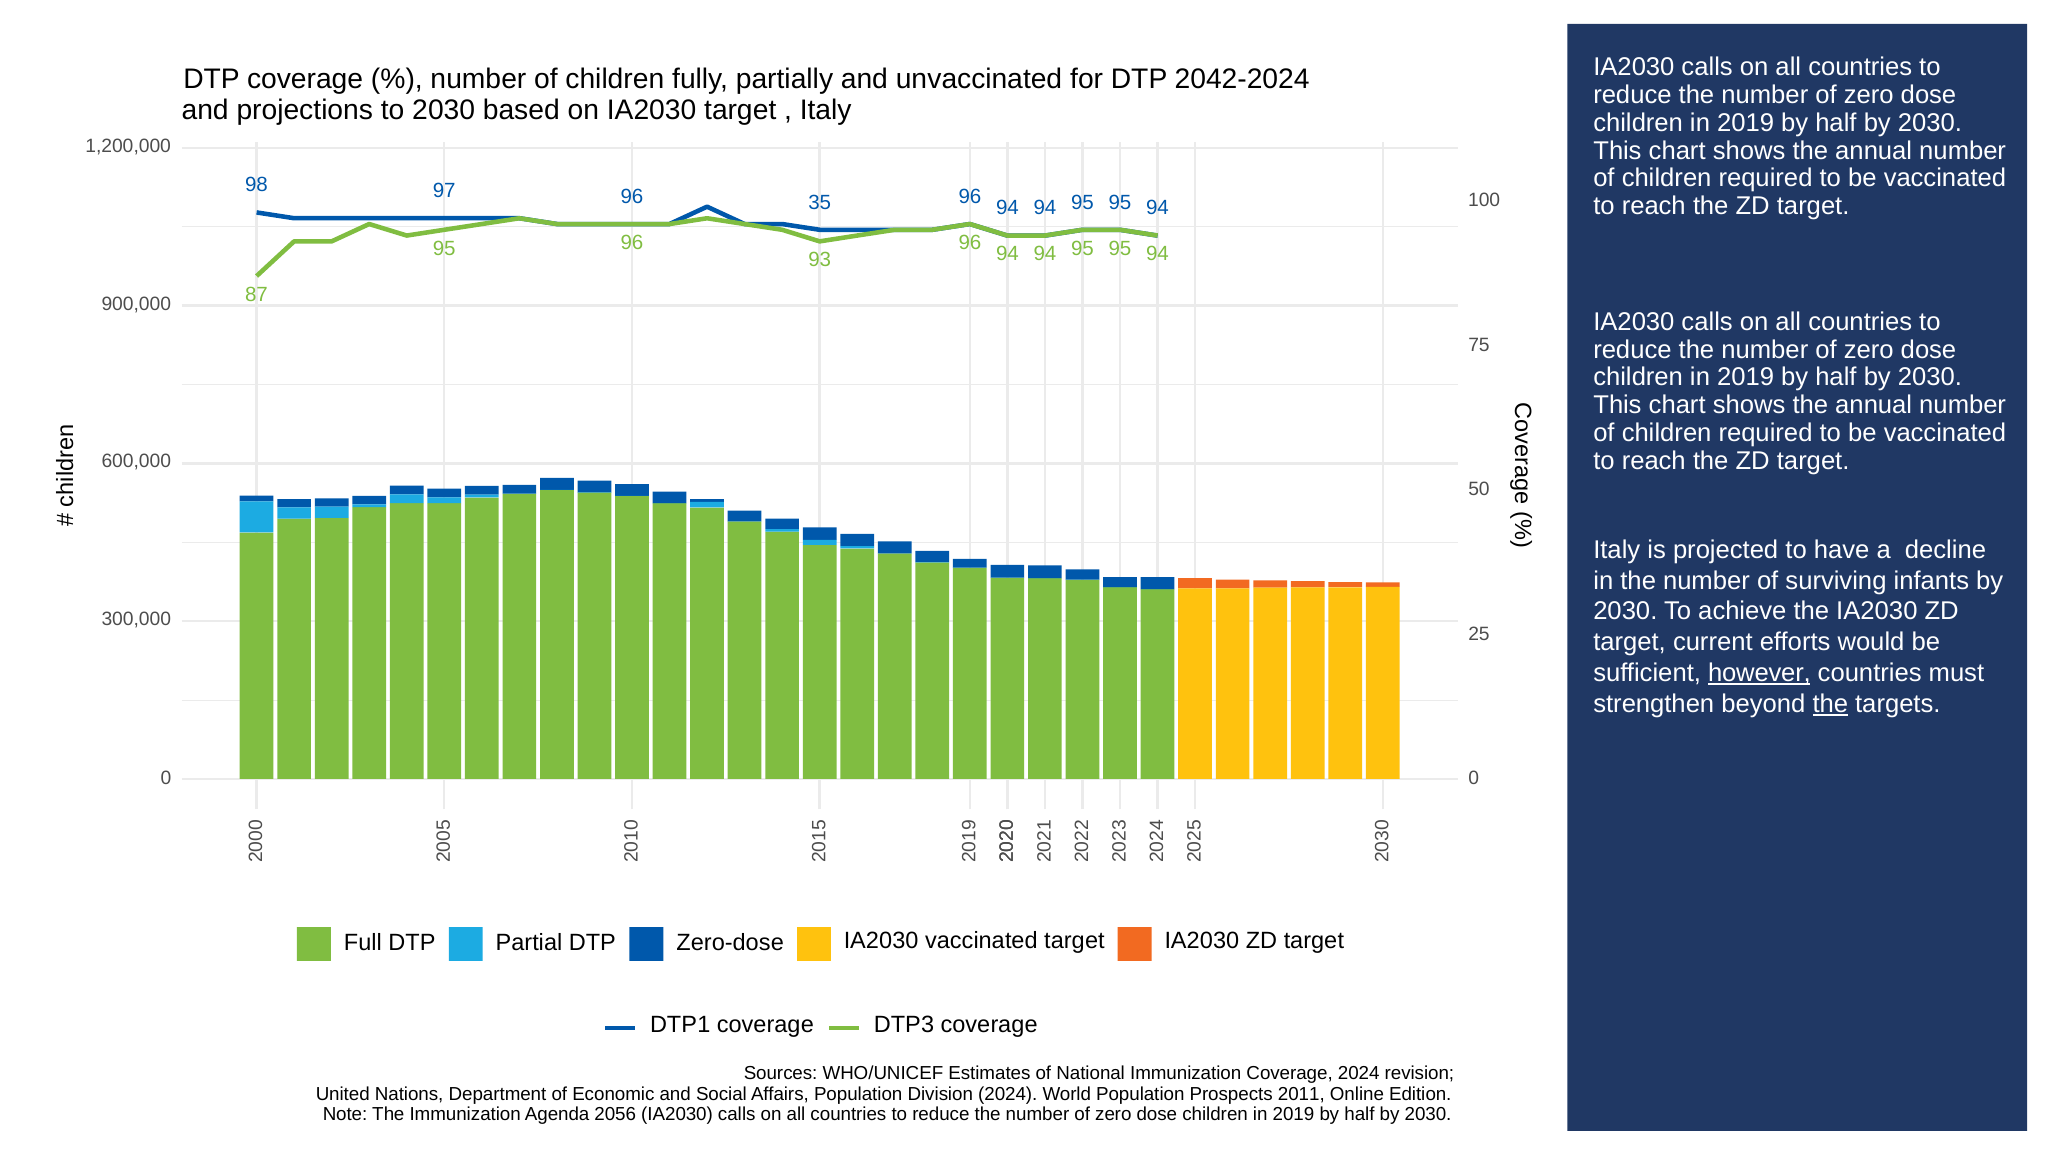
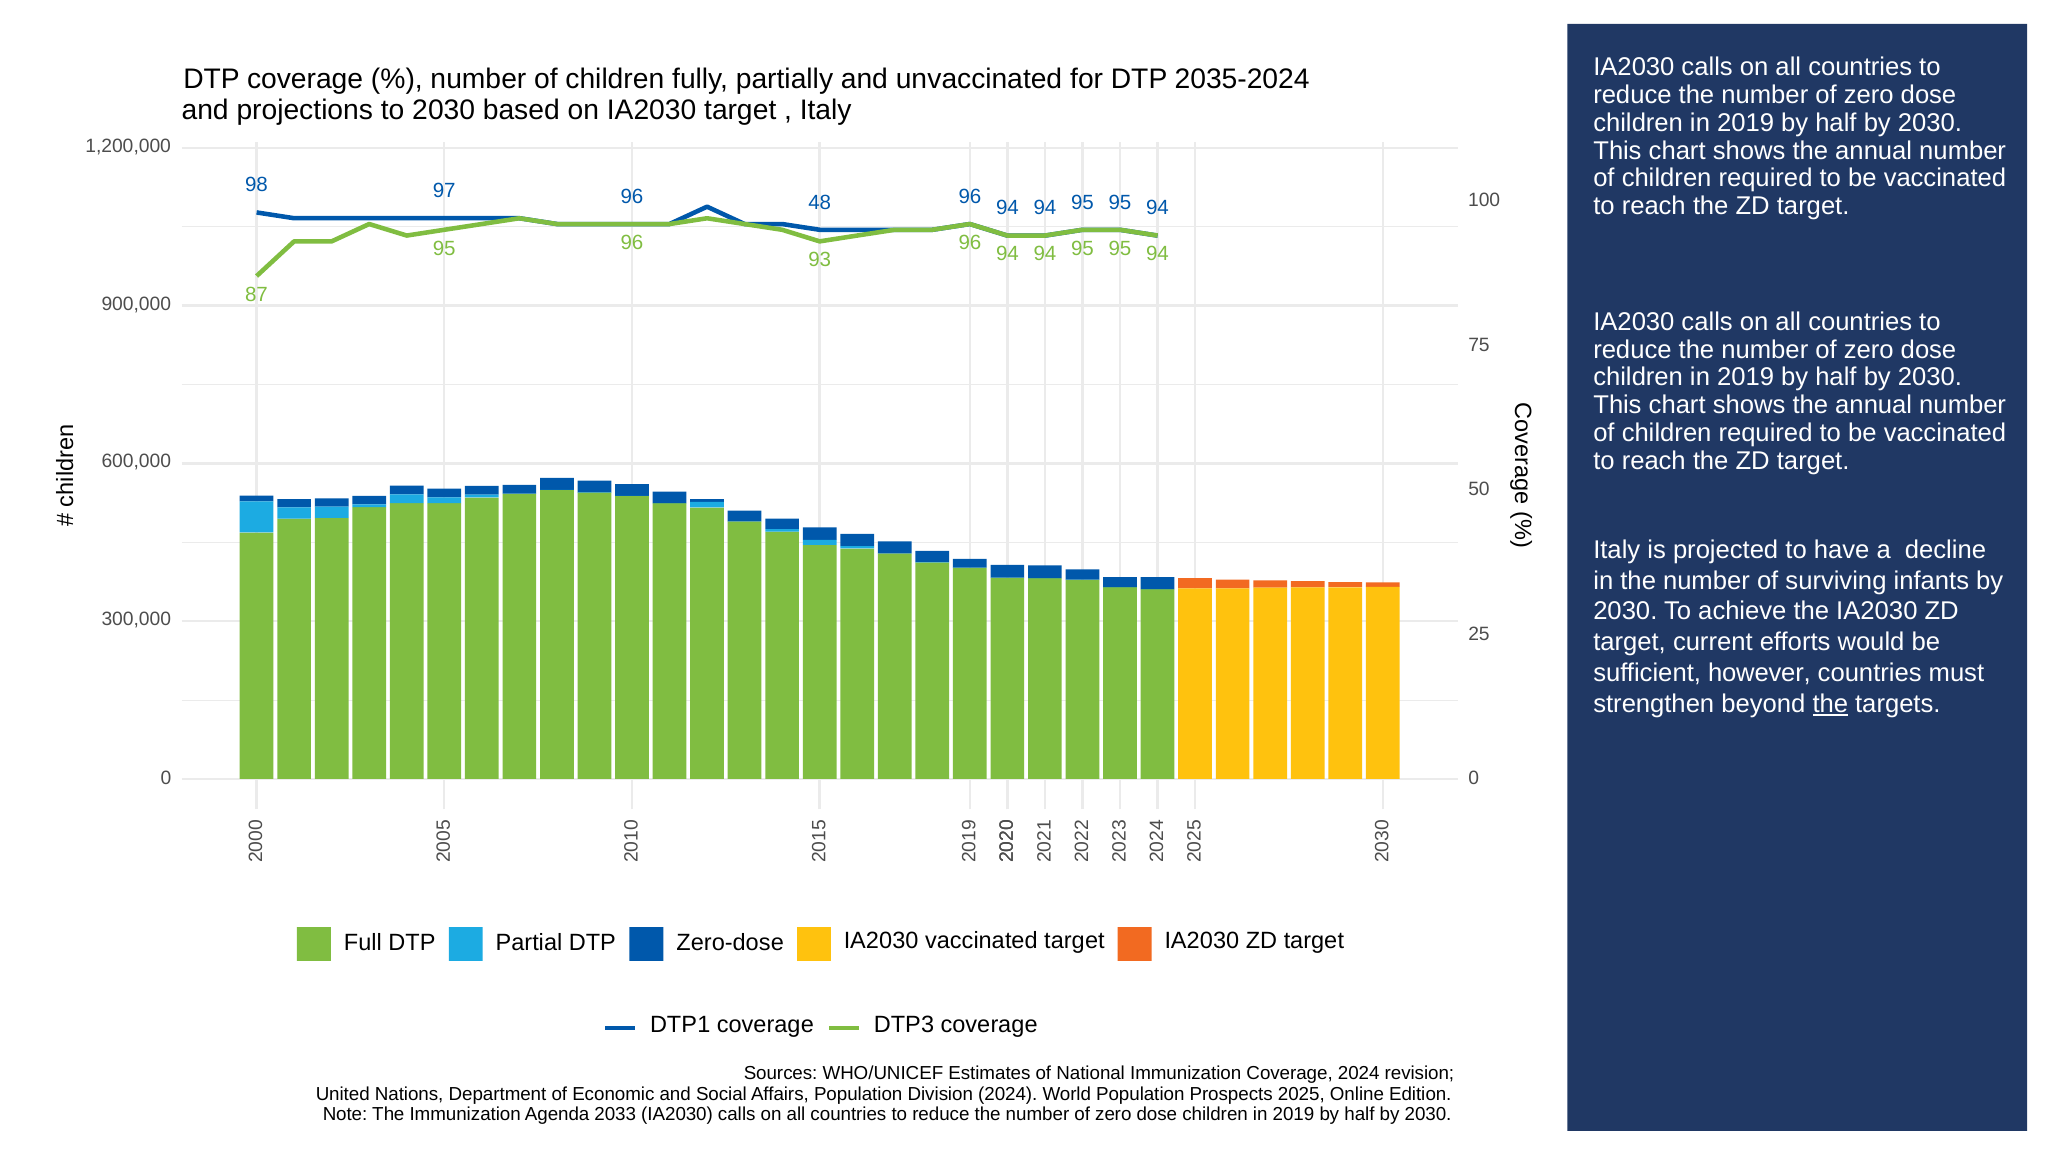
2042-2024: 2042-2024 -> 2035-2024 (1242, 79)
35: 35 -> 48 (820, 202)
however underline: present -> none (1759, 673)
2011: 2011 -> 2025 (1301, 1094)
2056: 2056 -> 2033 (615, 1114)
